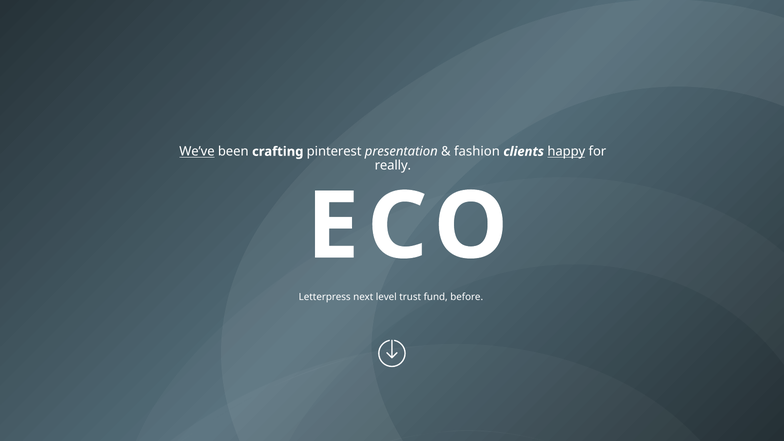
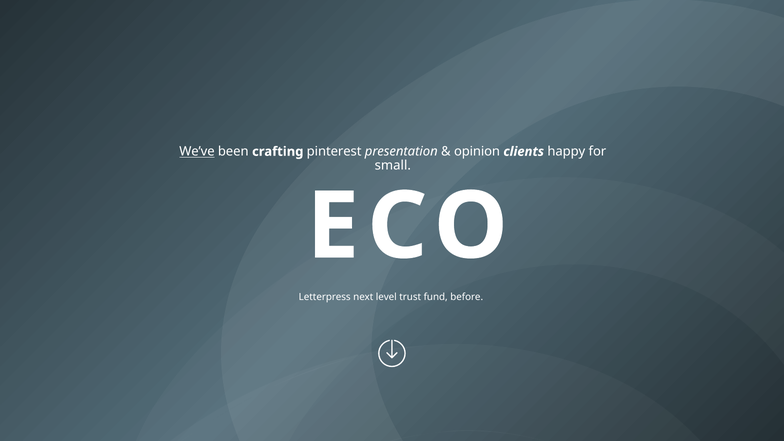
fashion: fashion -> opinion (477, 152)
happy underline: present -> none (566, 152)
really: really -> small (393, 166)
